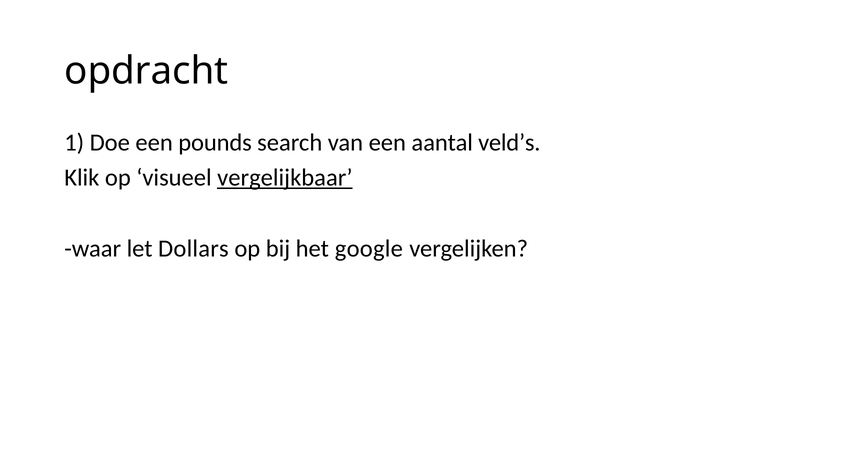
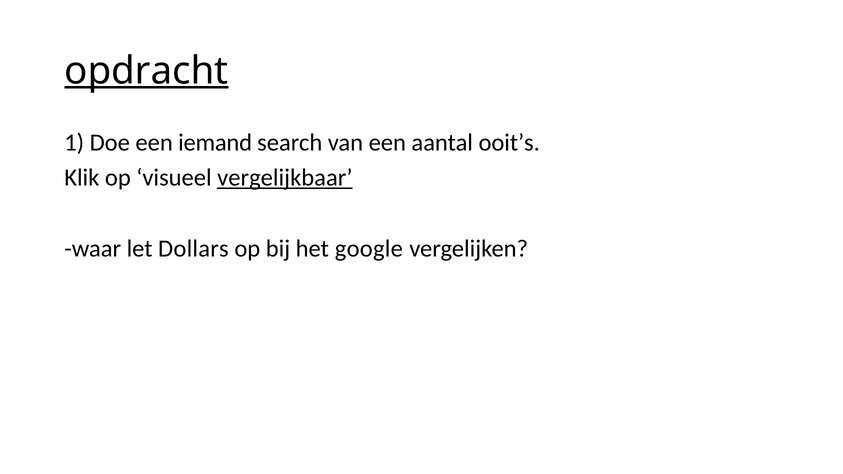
opdracht underline: none -> present (146, 71)
pounds: pounds -> iemand (215, 143)
veld’s: veld’s -> ooit’s (509, 143)
